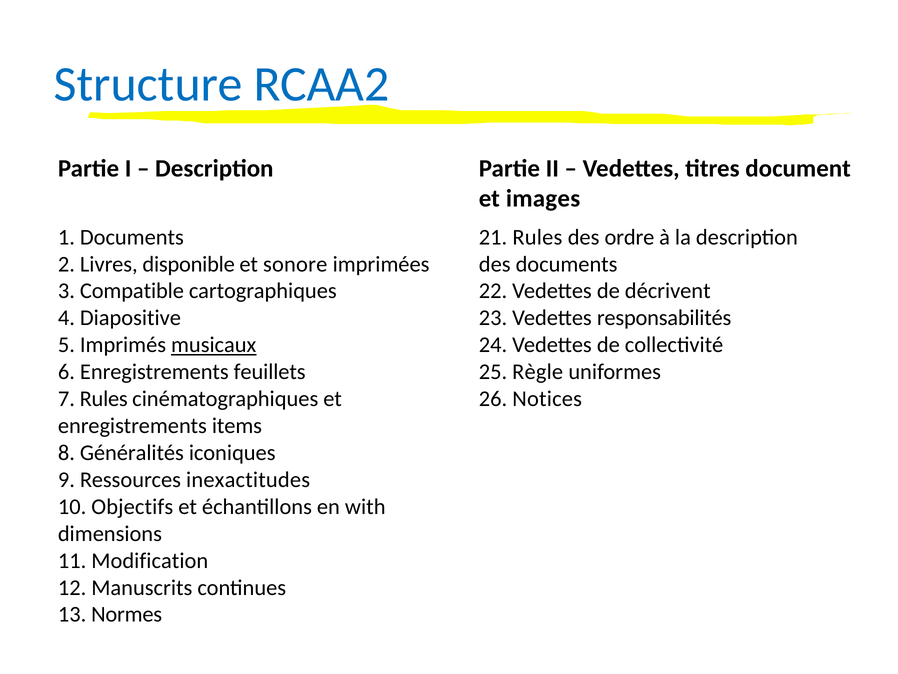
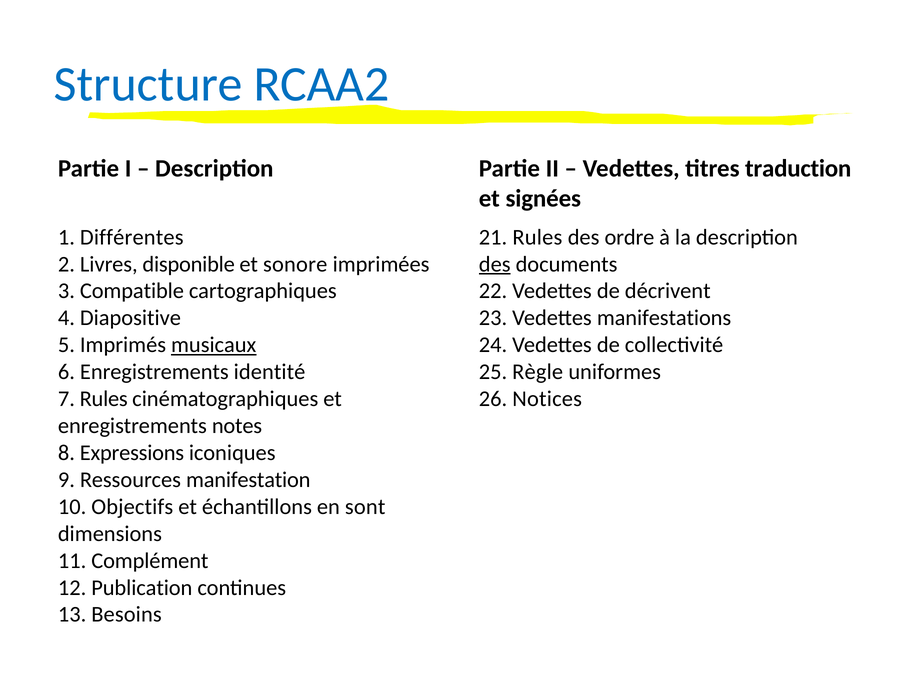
document: document -> traduction (798, 168)
images: images -> signées (543, 198)
1 Documents: Documents -> Différentes (132, 237)
des underline: none -> present (495, 264)
responsabilités: responsabilités -> manifestations (664, 318)
feuillets: feuillets -> identité (270, 372)
items: items -> notes (237, 426)
Généralités: Généralités -> Expressions (132, 452)
inexactitudes: inexactitudes -> manifestation (248, 479)
with: with -> sont (365, 506)
Modification: Modification -> Complément (150, 560)
Manuscrits: Manuscrits -> Publication (142, 587)
Normes: Normes -> Besoins (126, 614)
